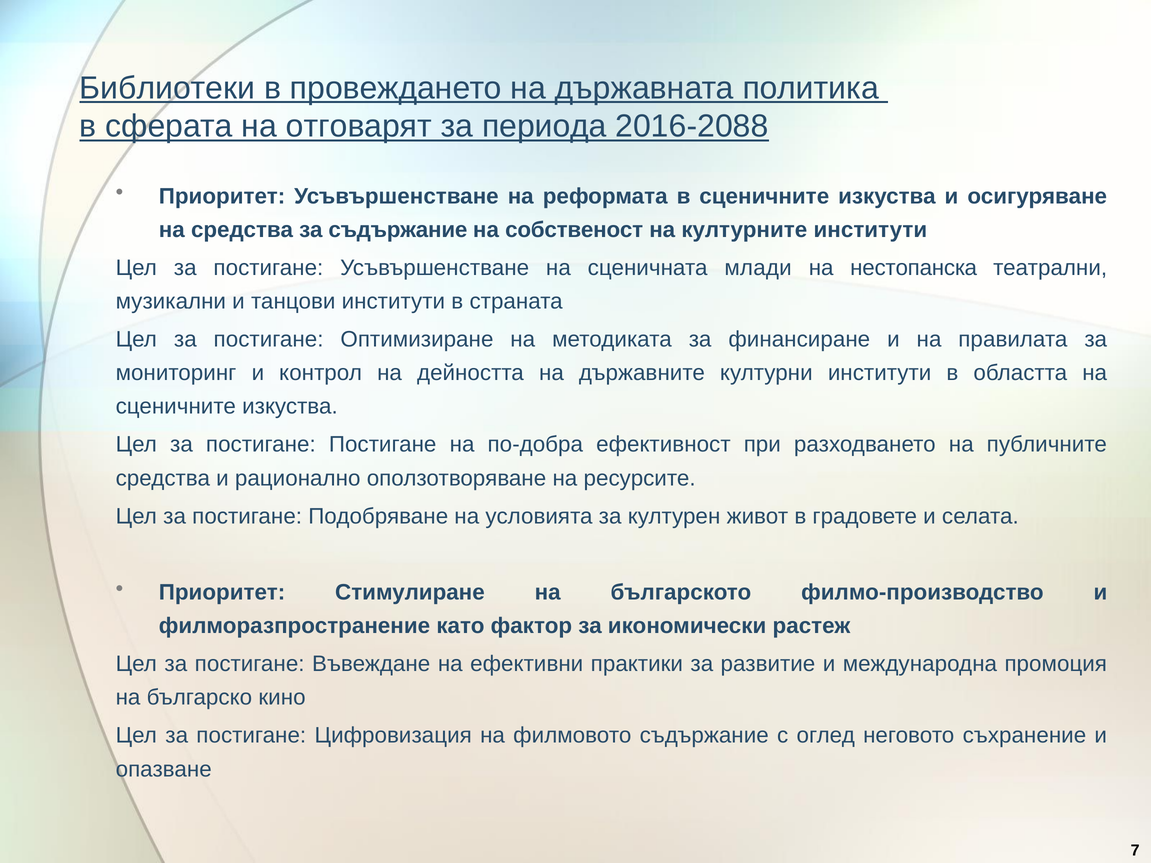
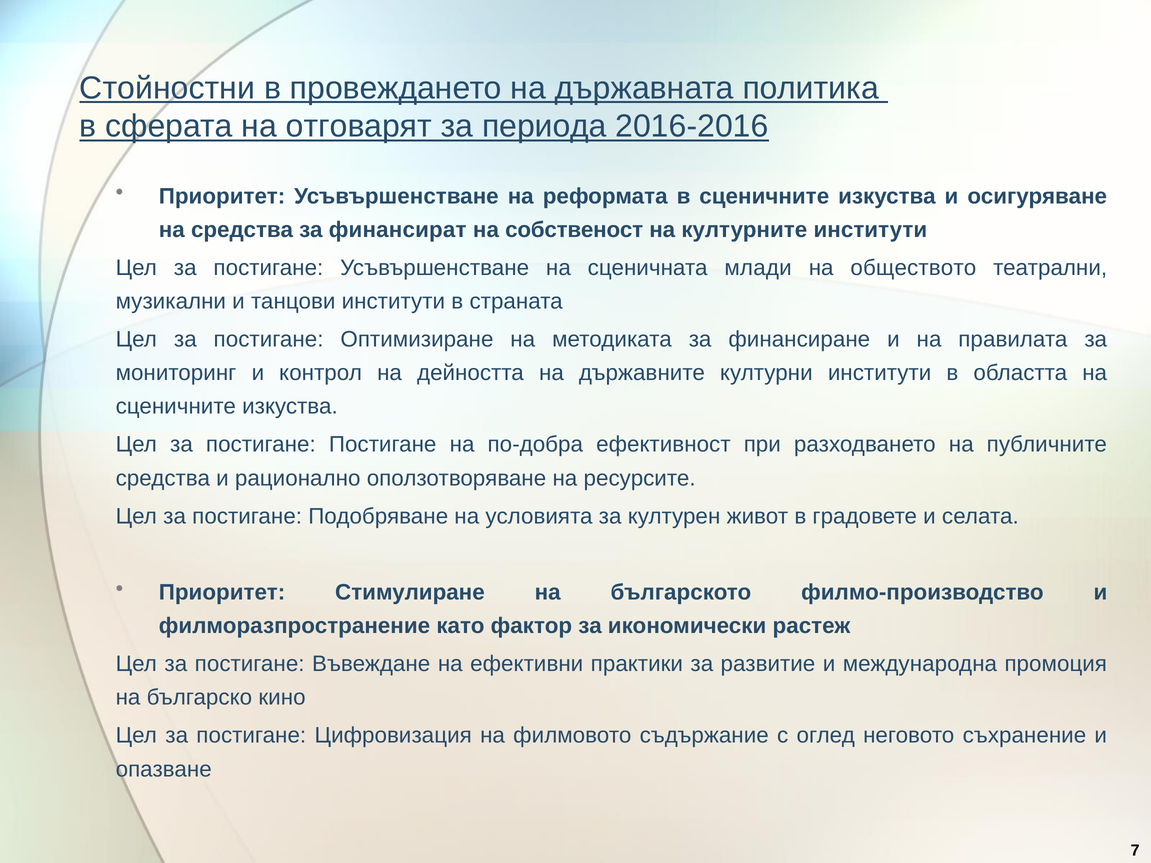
Библиотеки: Библиотеки -> Стойностни (167, 88)
2016-2088: 2016-2088 -> 2016-2016 (692, 126)
за съдържание: съдържание -> финансират (398, 230)
нестопанска: нестопанска -> обществото (913, 268)
